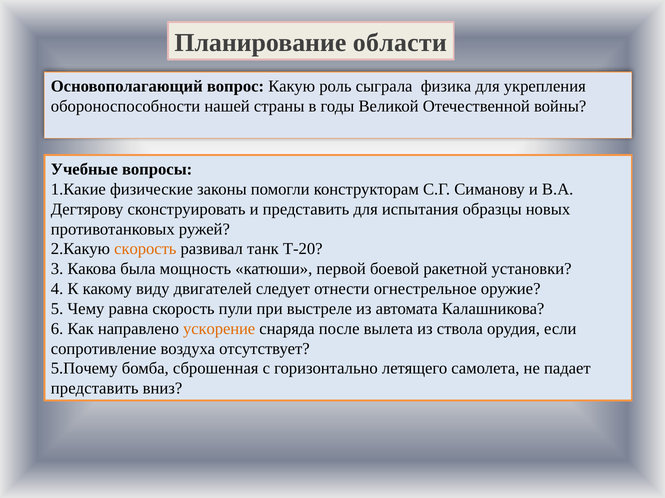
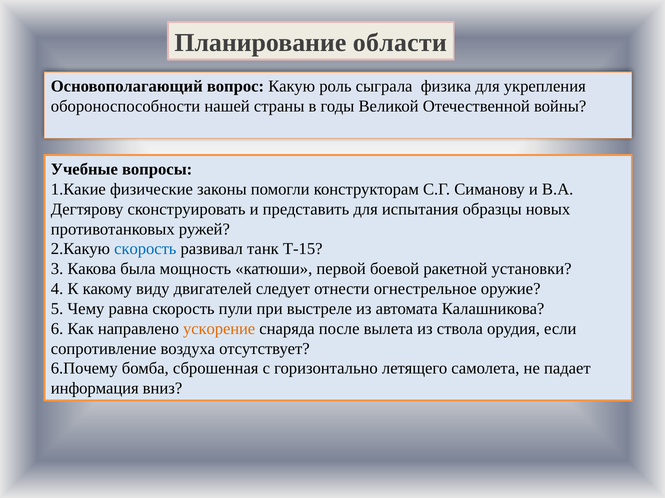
скорость colour: orange -> blue (145, 249)
Т-20: Т-20 -> Т-15 (303, 249)
5.Почему: 5.Почему -> 6.Почему (84, 369)
представить: представить -> информация (95, 389)
